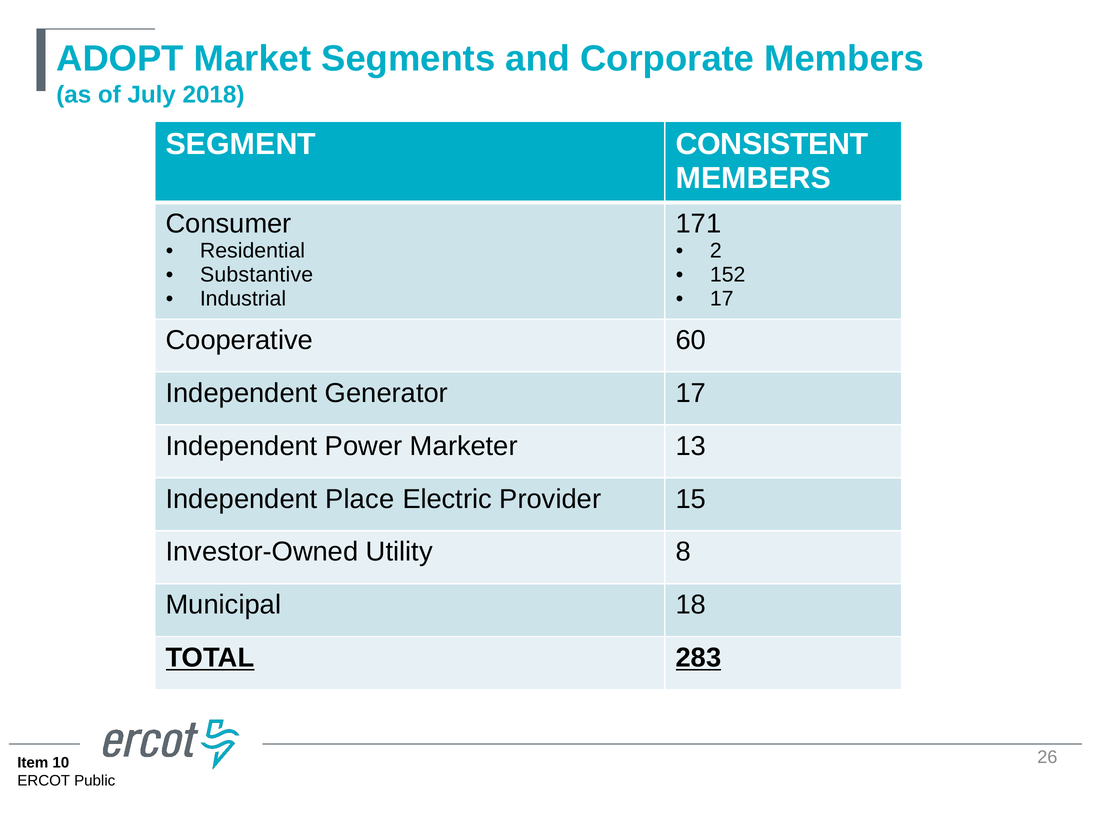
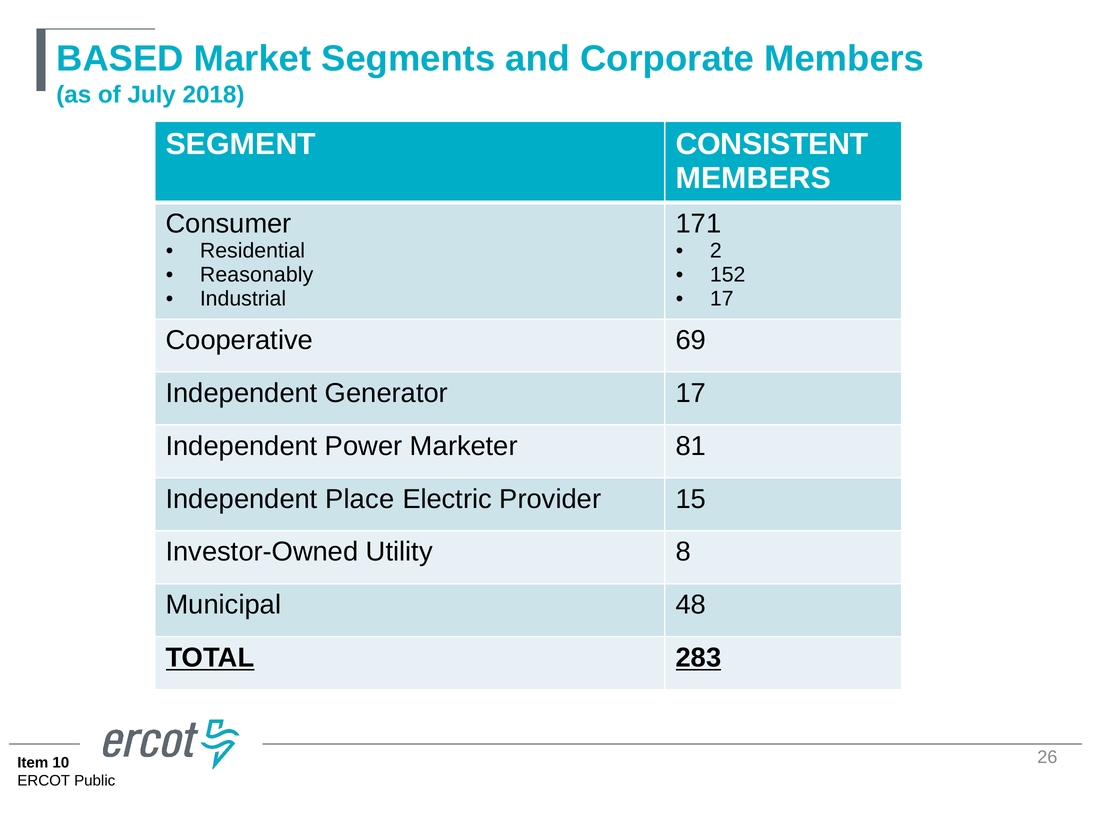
ADOPT: ADOPT -> BASED (120, 59)
Substantive: Substantive -> Reasonably (257, 275)
60: 60 -> 69 (691, 340)
13: 13 -> 81 (691, 446)
18: 18 -> 48 (691, 605)
